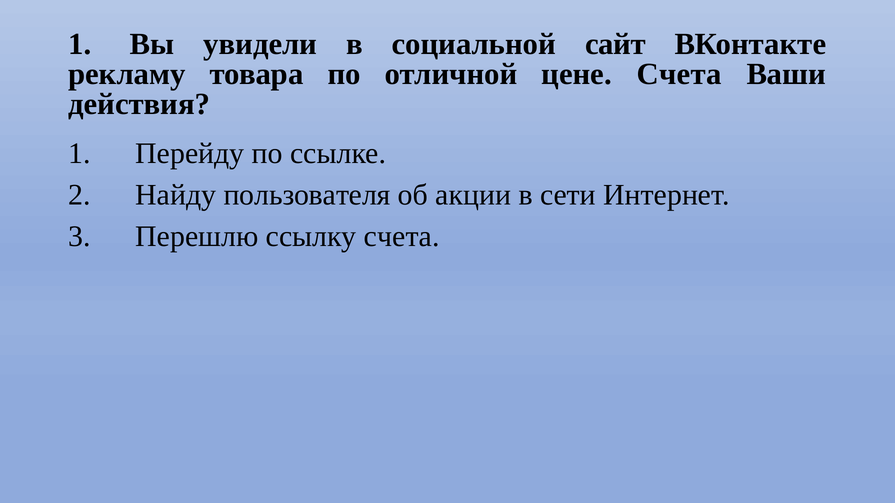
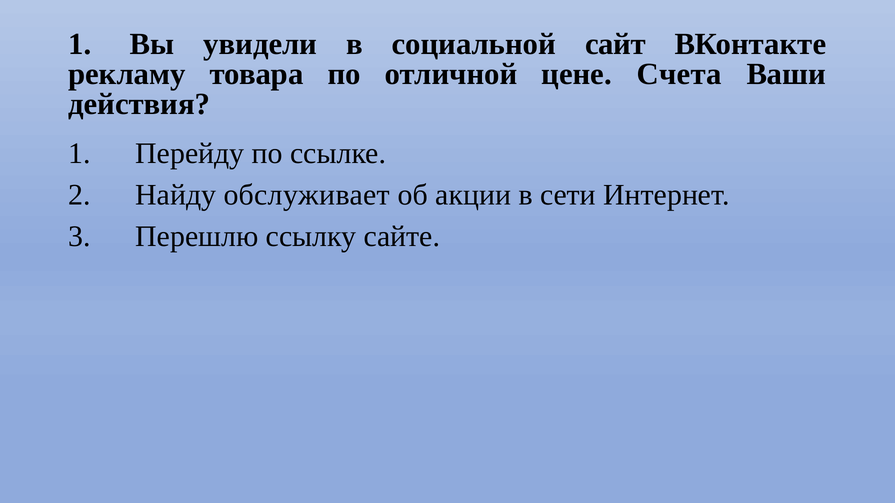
пользователя: пользователя -> обслуживает (307, 195)
ссылку счета: счета -> сайте (402, 236)
